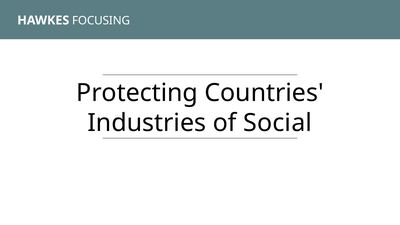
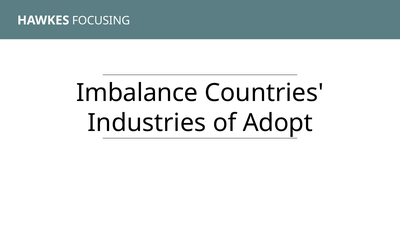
Protecting: Protecting -> Imbalance (137, 93)
Social: Social -> Adopt (278, 123)
